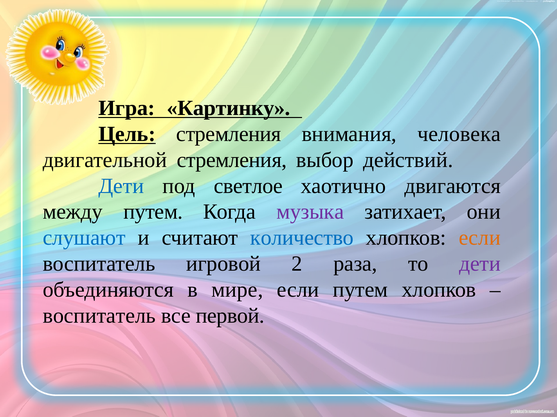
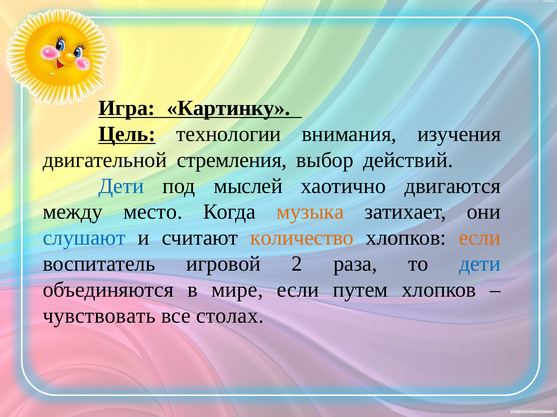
Цель стремления: стремления -> технологии (229, 134)
человека: человека -> изучения (459, 134)
светлое: светлое -> мыслей (248, 186)
между путем: путем -> место (153, 212)
музыка colour: purple -> orange (310, 212)
количество colour: blue -> orange (302, 238)
дети colour: purple -> blue (480, 264)
воспитатель: воспитатель -> чувствовать (99, 316)
первой: первой -> столах (230, 316)
